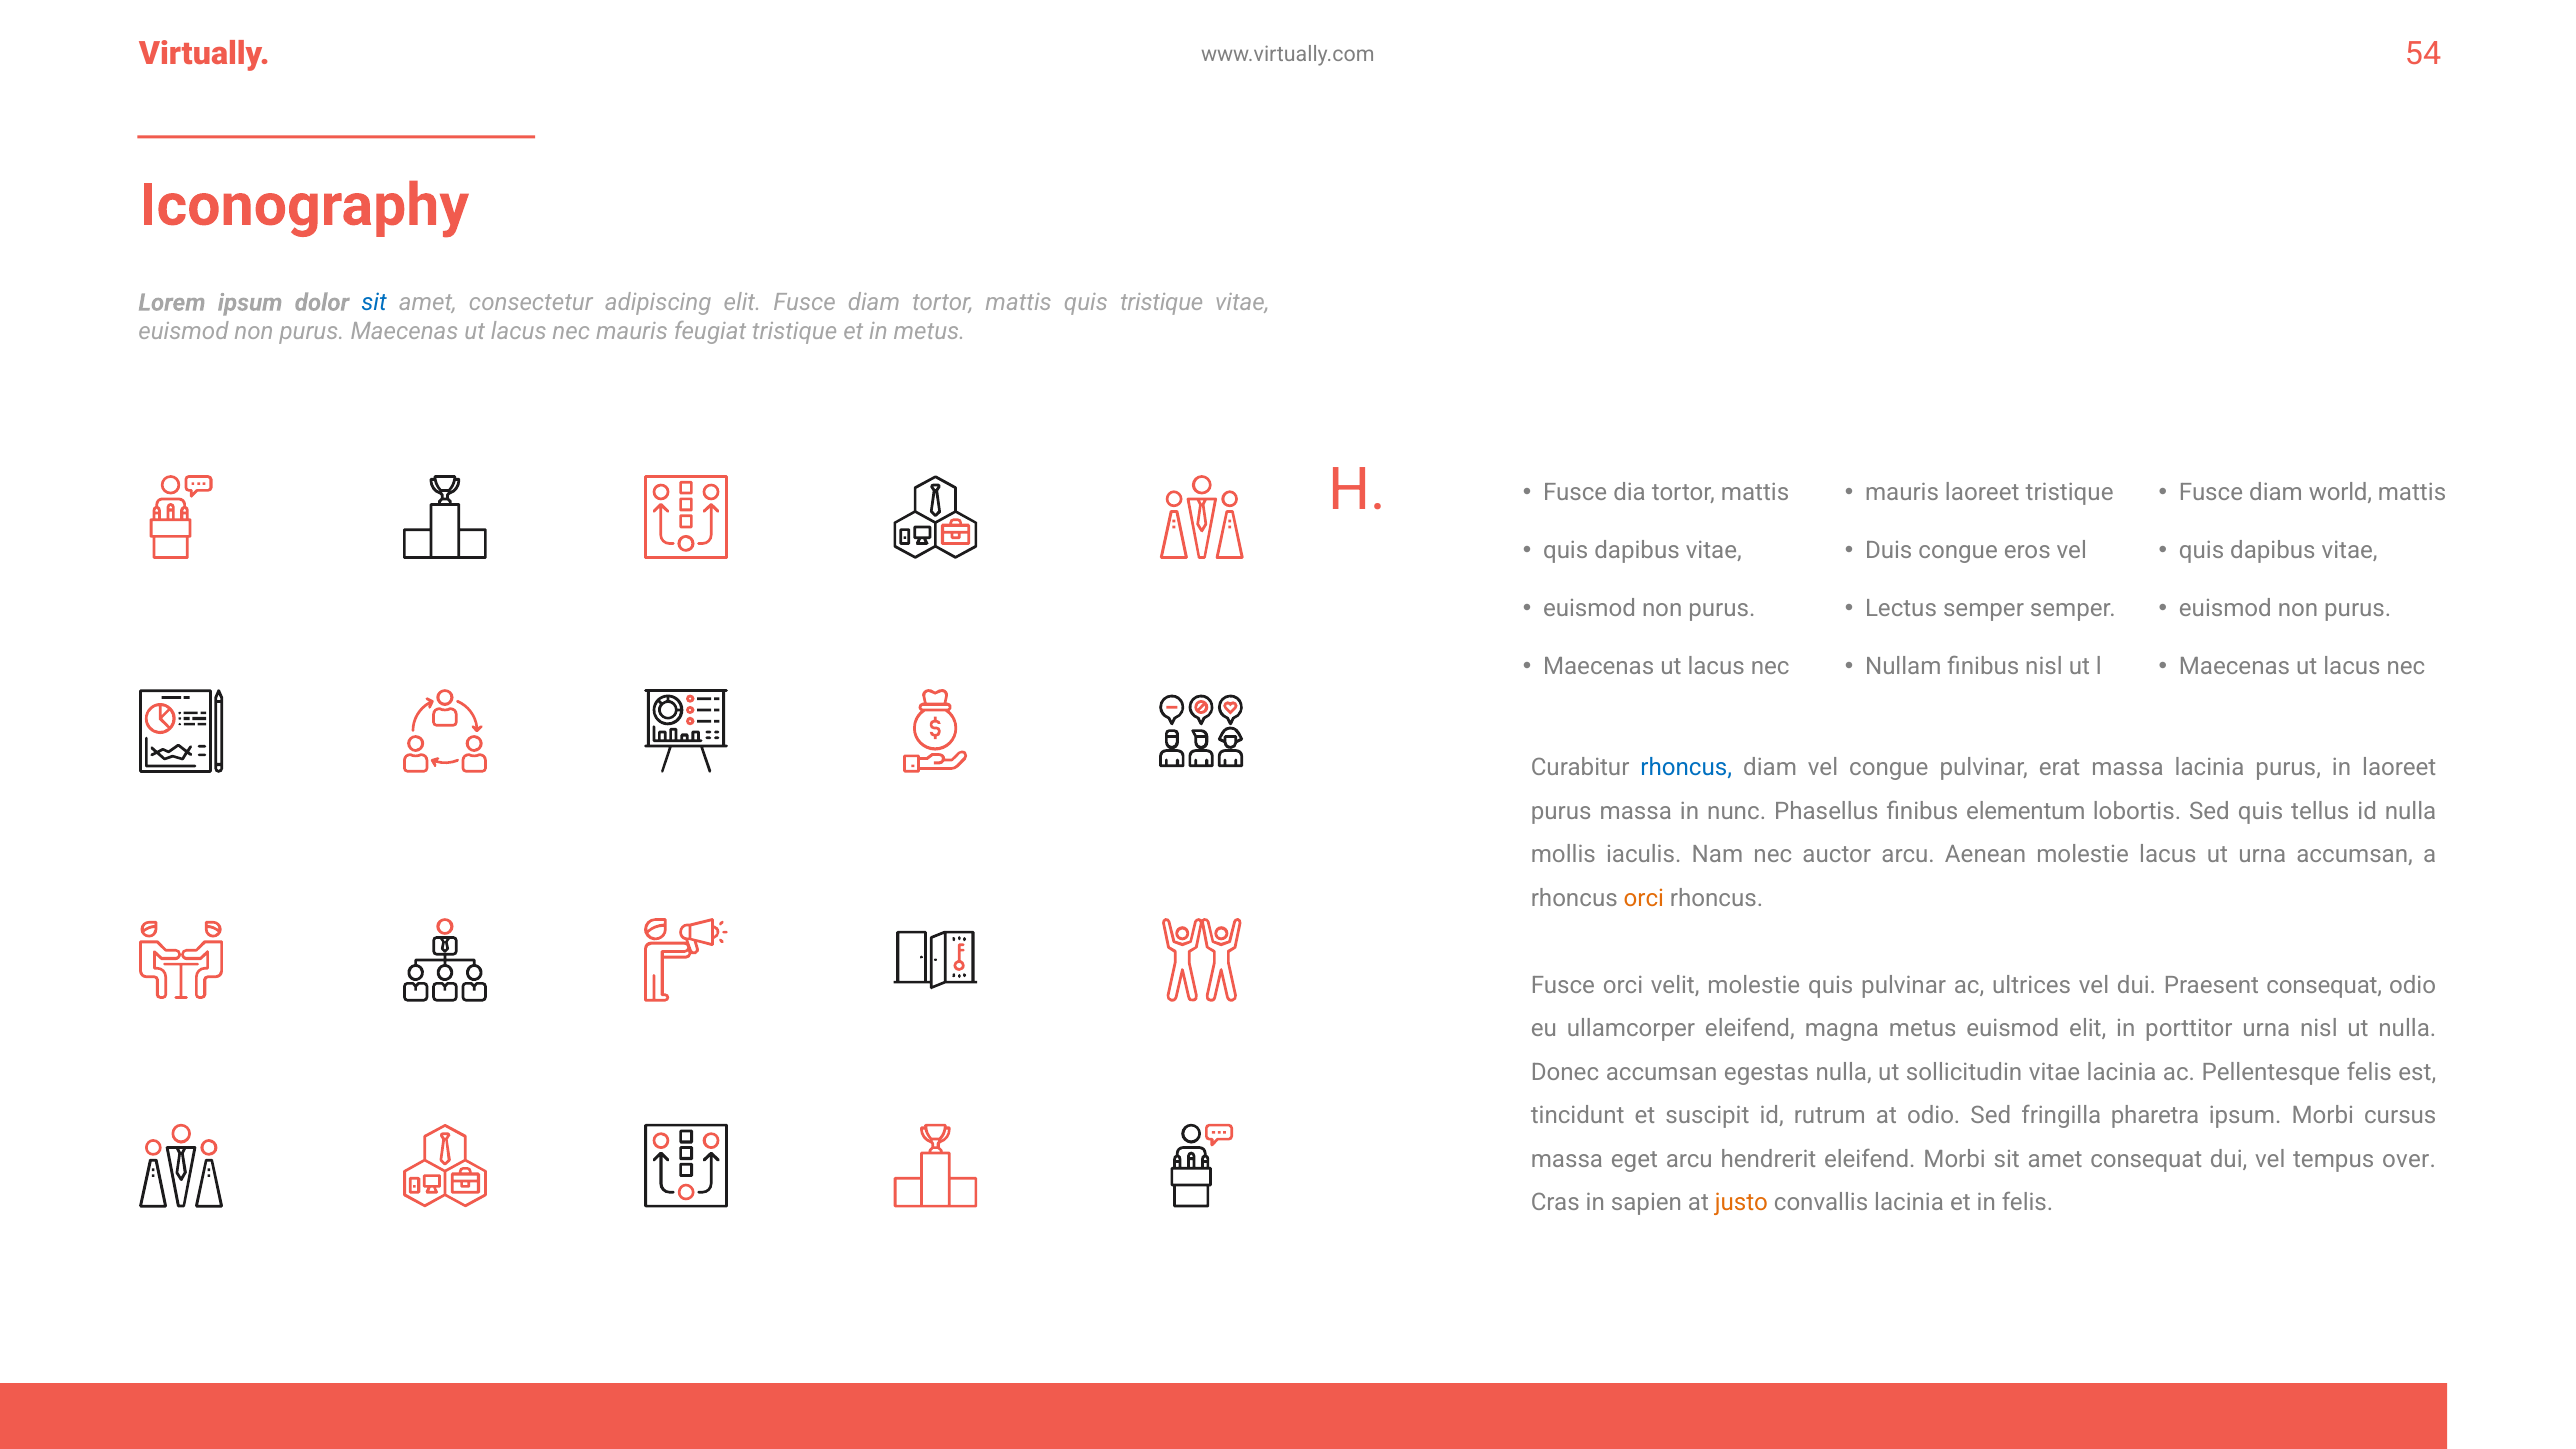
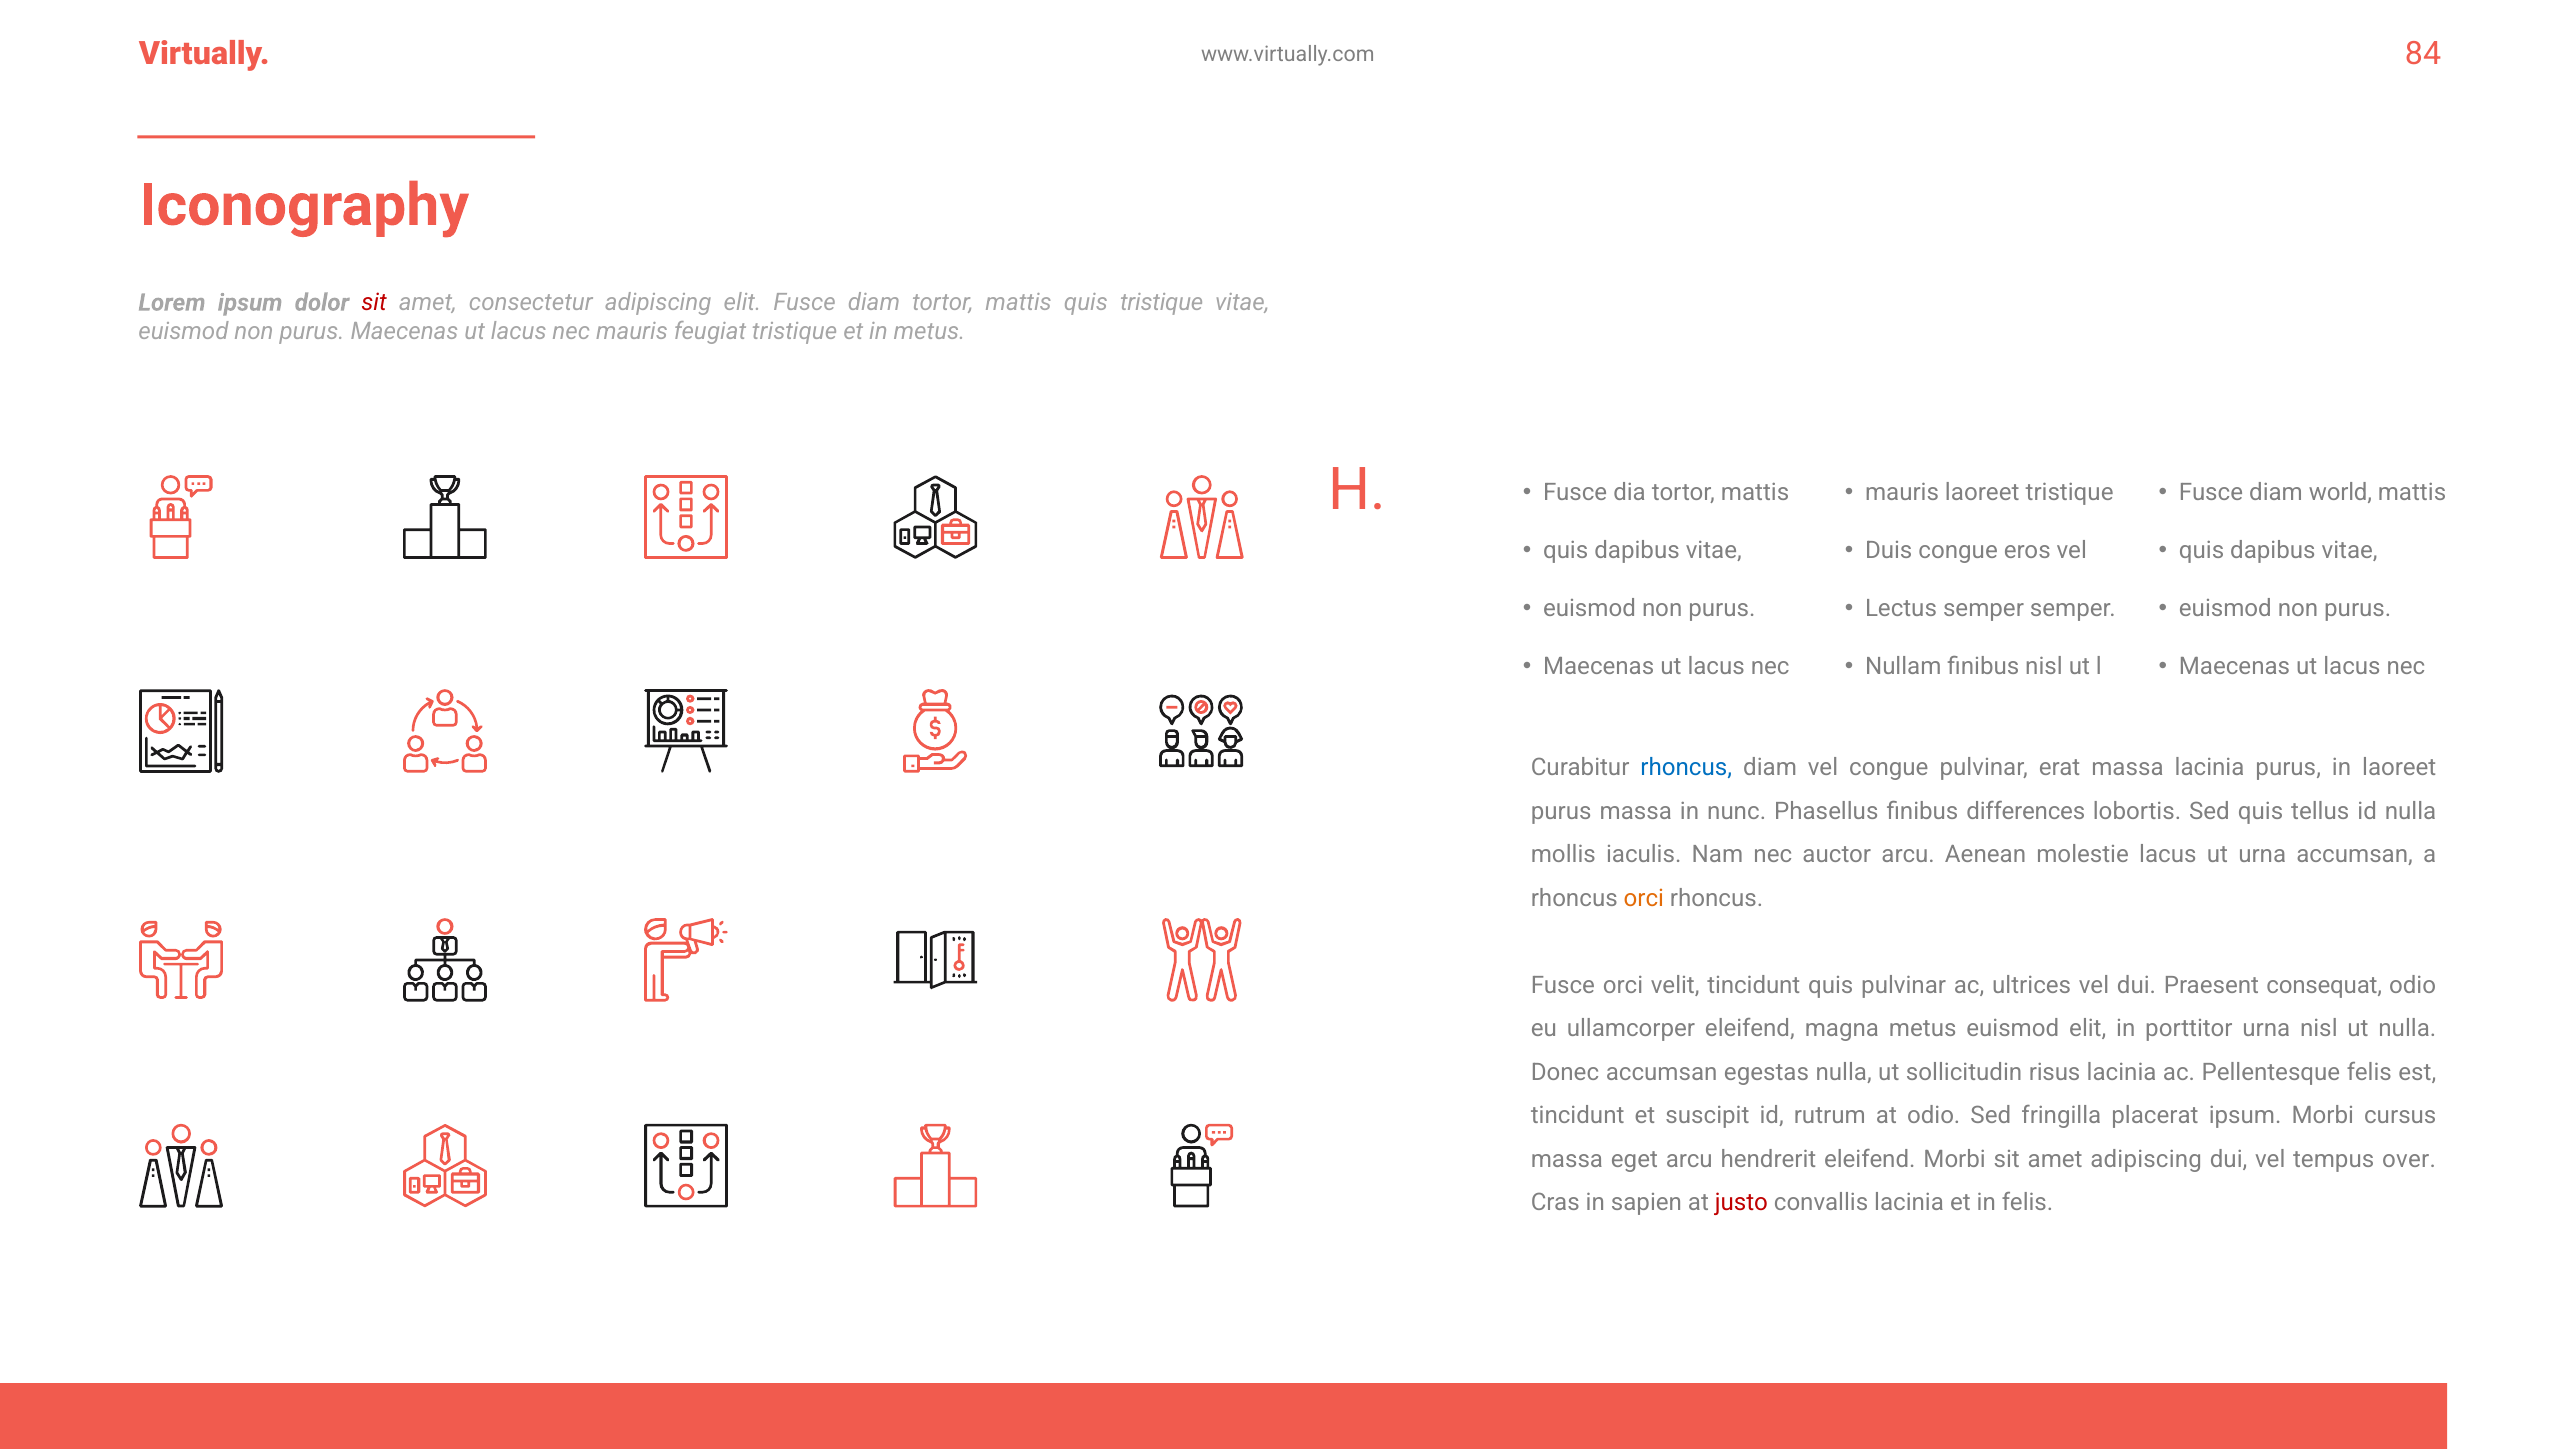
54: 54 -> 84 (2423, 54)
sit colour: blue -> red (374, 303)
elementum: elementum -> differences (2026, 811)
velit molestie: molestie -> tincidunt (1754, 985)
sollicitudin vitae: vitae -> risus (2055, 1072)
pharetra: pharetra -> placerat (2155, 1116)
amet consequat: consequat -> adipiscing (2146, 1159)
justo colour: orange -> red (1741, 1202)
